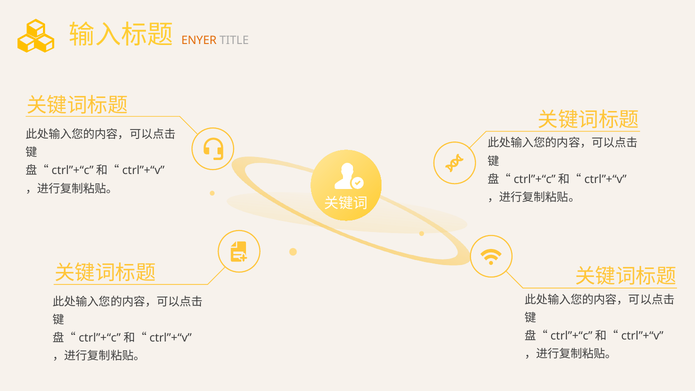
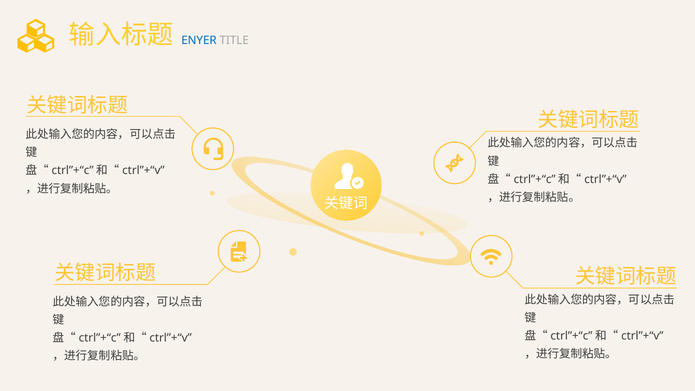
ENYER colour: orange -> blue (199, 40)
